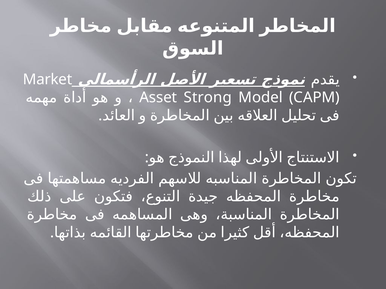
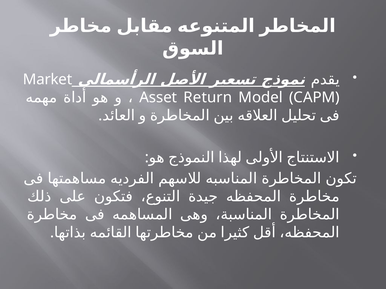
Strong: Strong -> Return (208, 98)
